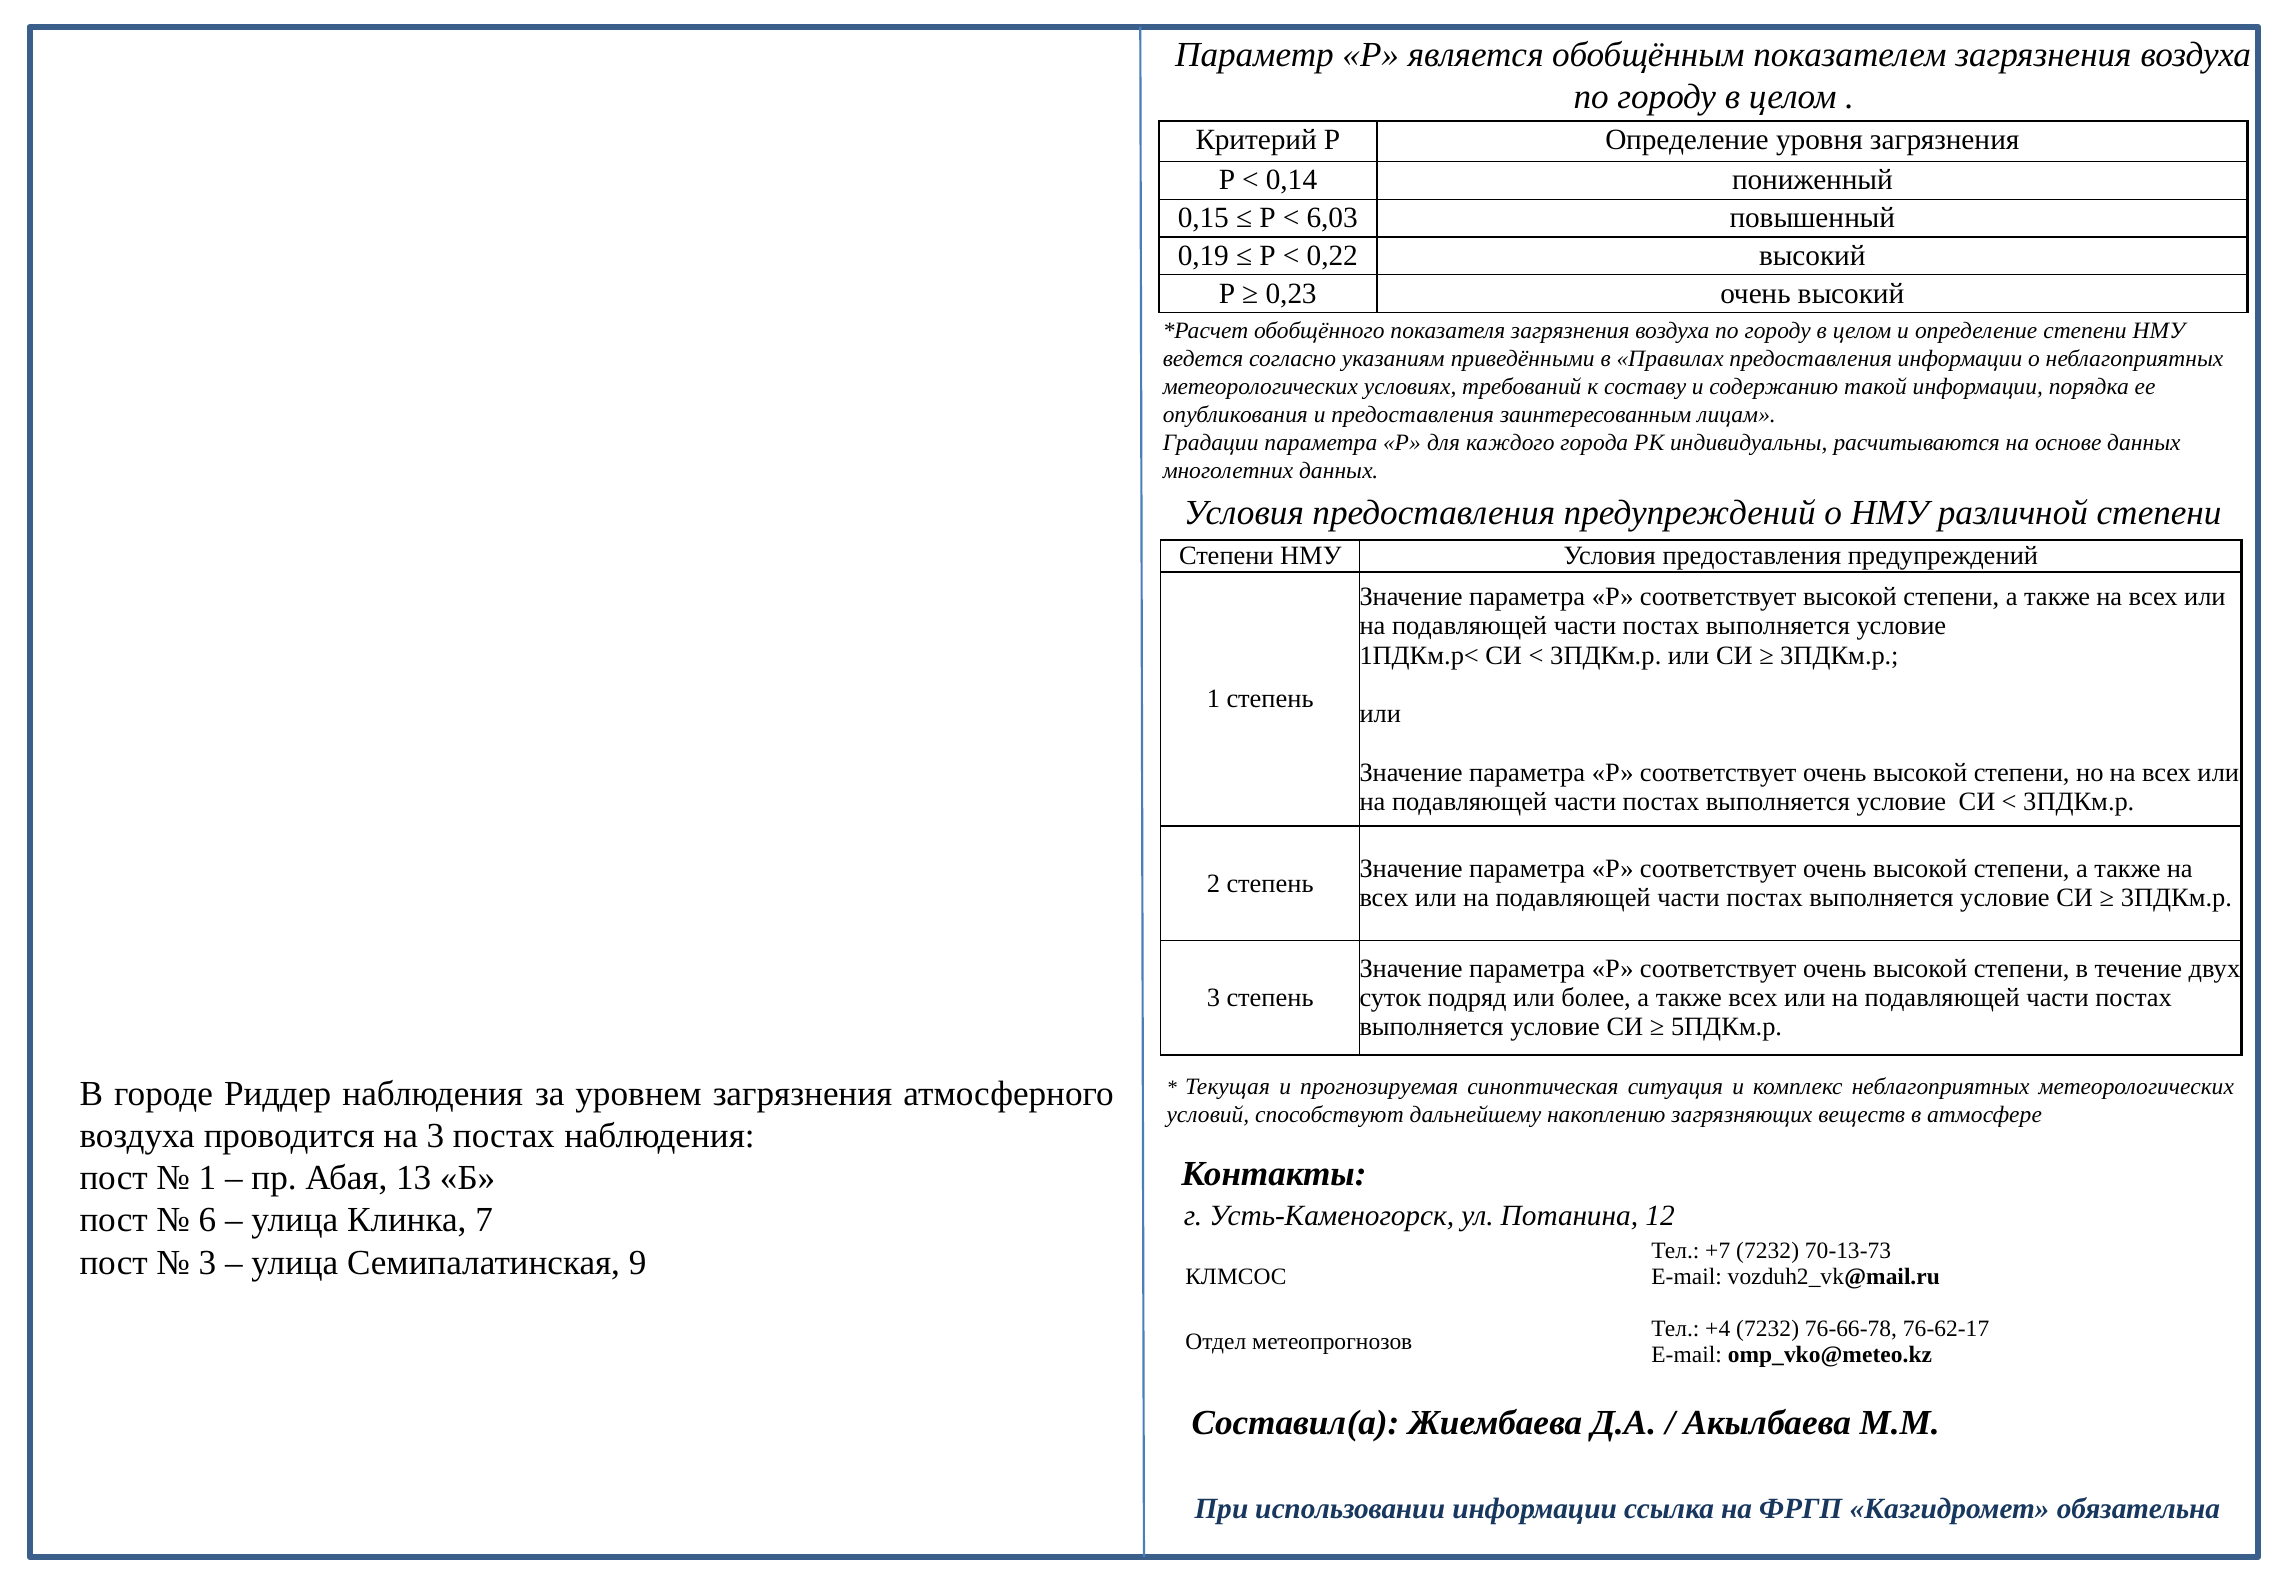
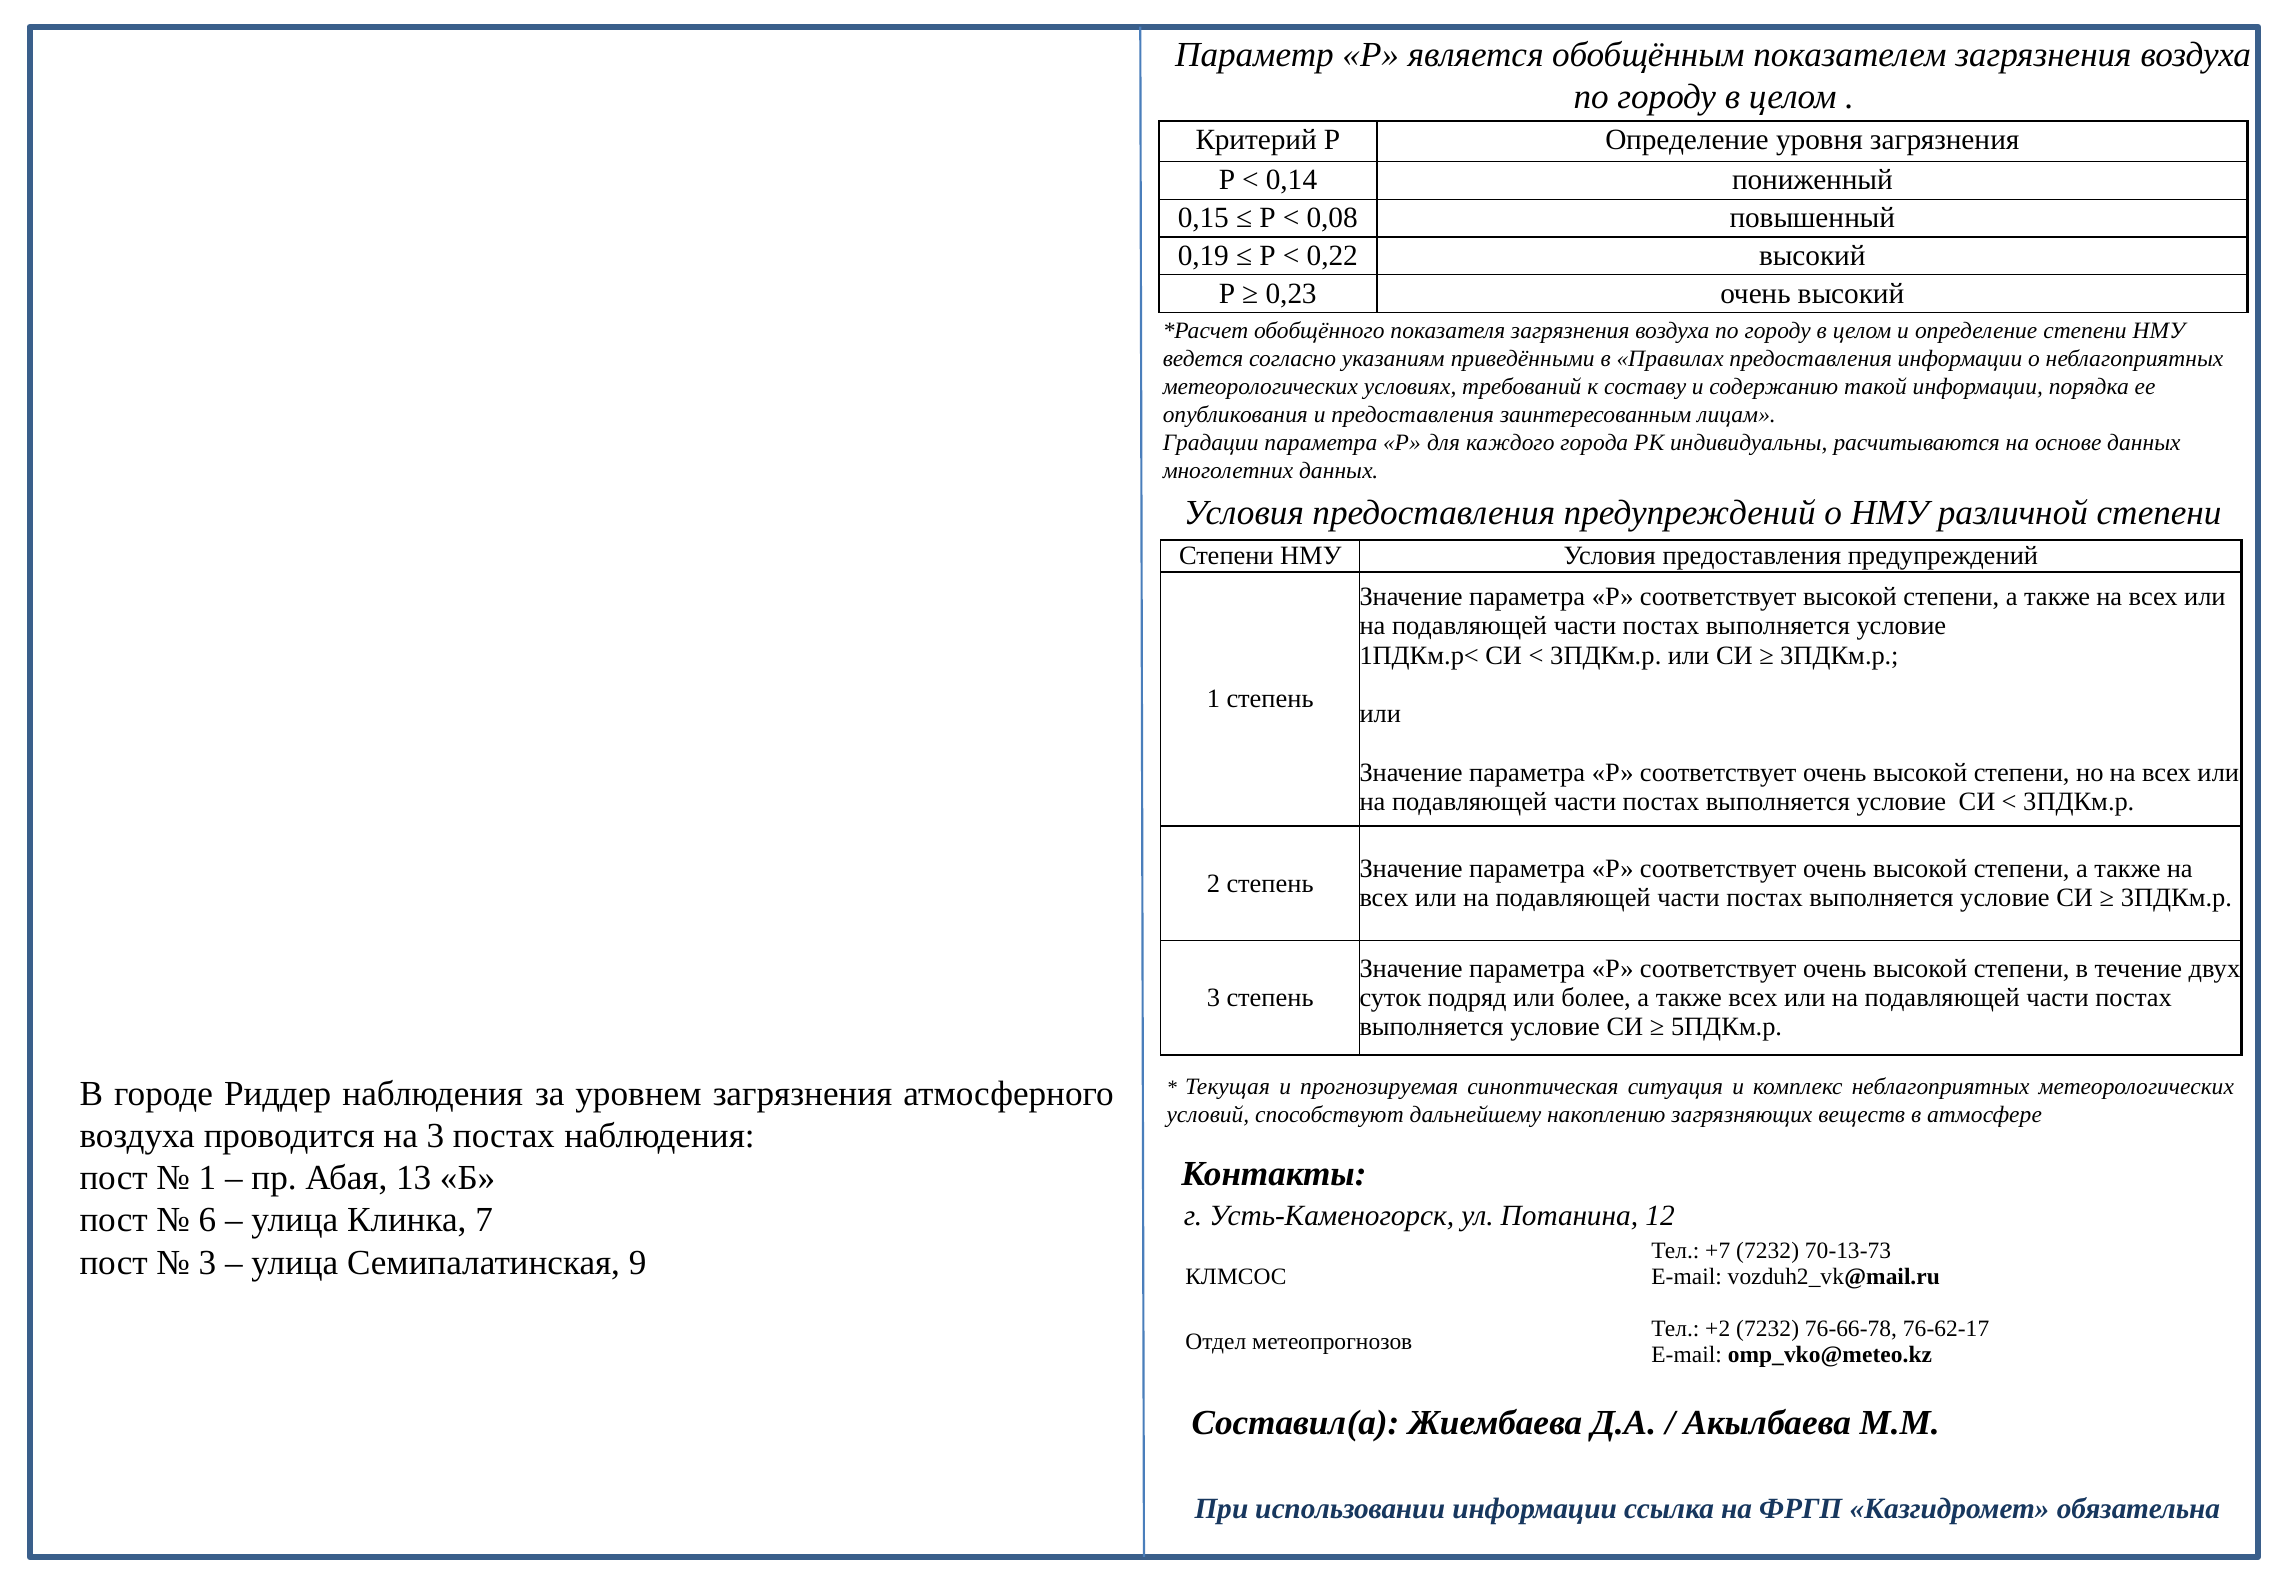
6,03: 6,03 -> 0,08 (1332, 218)
+4: +4 -> +2 (1718, 1328)
